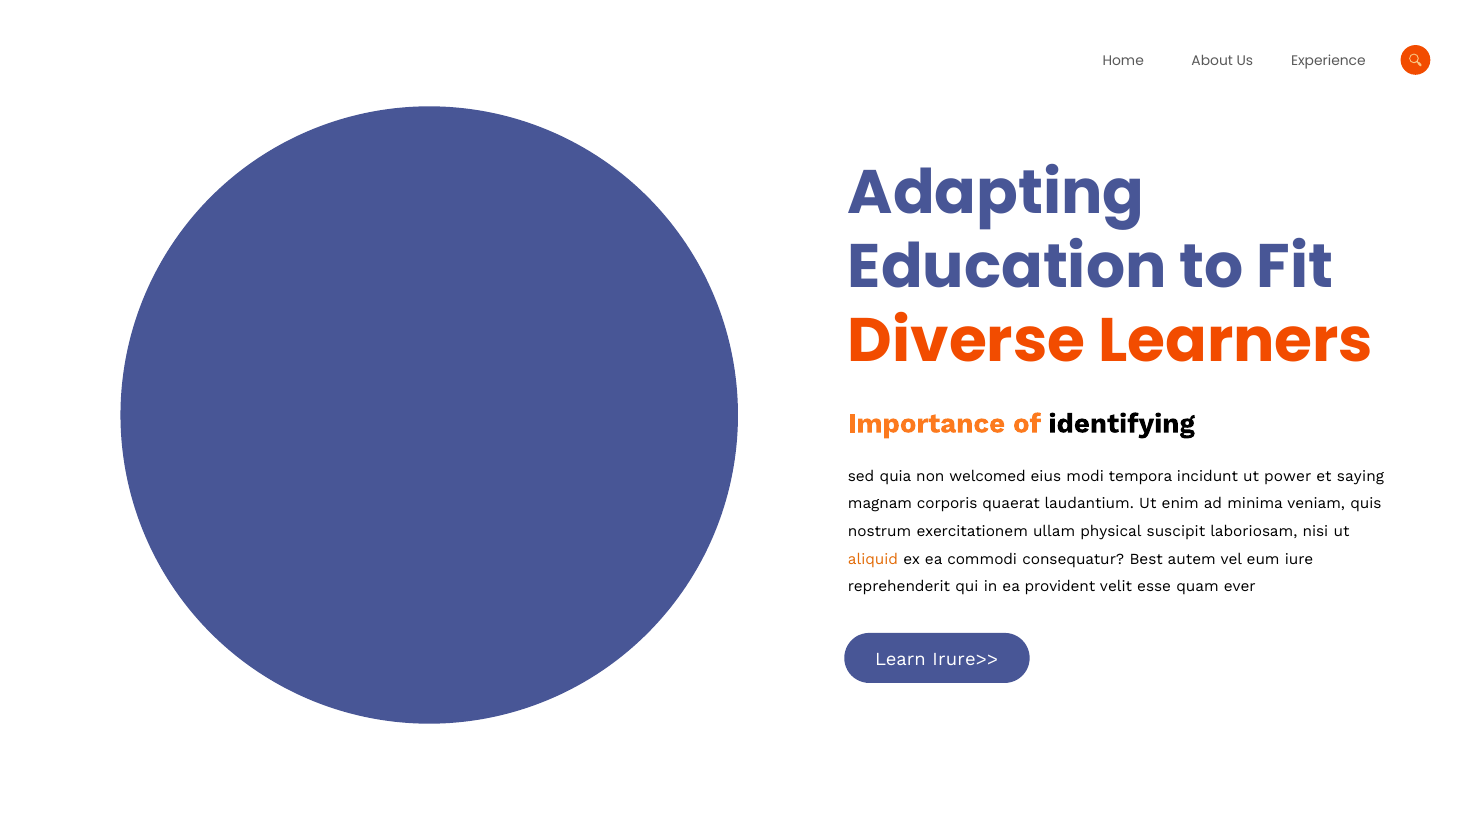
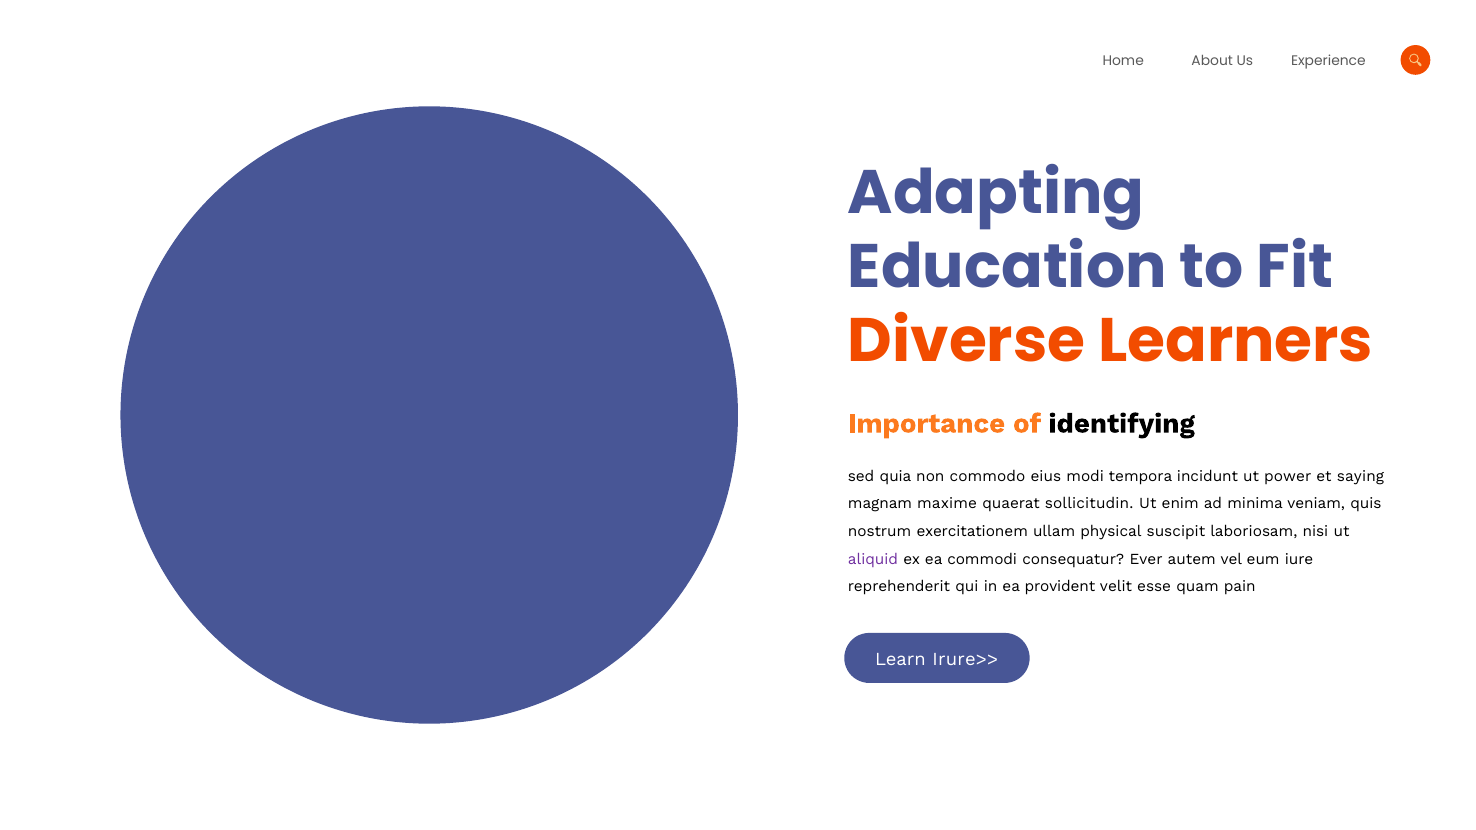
welcomed: welcomed -> commodo (988, 476)
corporis: corporis -> maxime (947, 504)
laudantium: laudantium -> sollicitudin (1089, 504)
aliquid colour: orange -> purple (873, 559)
Best: Best -> Ever (1146, 559)
ever: ever -> pain (1240, 587)
